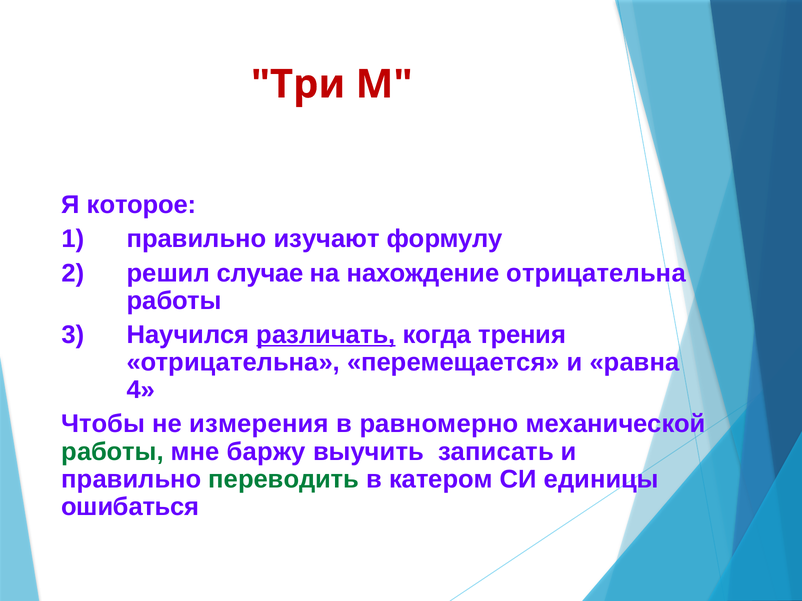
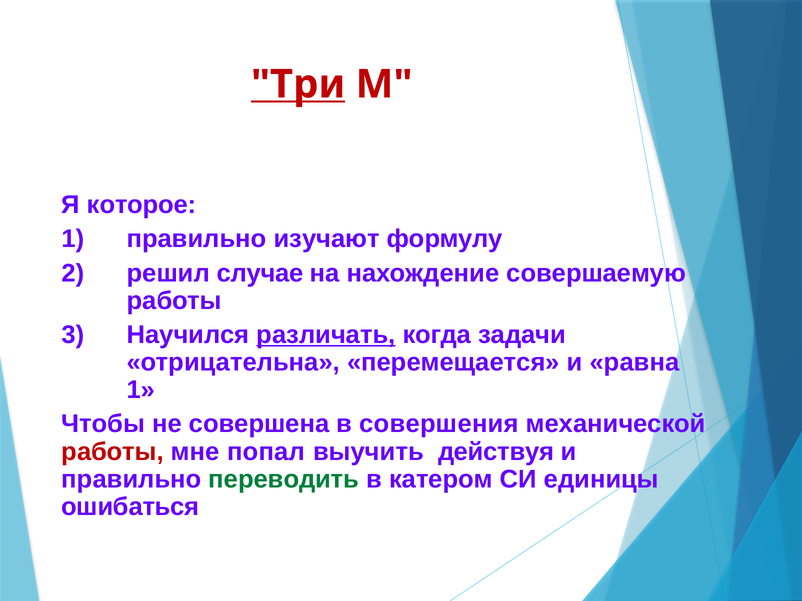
Три underline: none -> present (298, 84)
нахождение отрицательна: отрицательна -> совершаемую (596, 273)
трения: трения -> задачи (522, 335)
4: 4 -> 1 (141, 390)
измерения: измерения -> совершена (259, 424)
равномерно: равномерно -> совершения (439, 424)
работы colour: green -> red (113, 452)
баржу: баржу -> попал (266, 452)
записать: записать -> действуя (496, 452)
